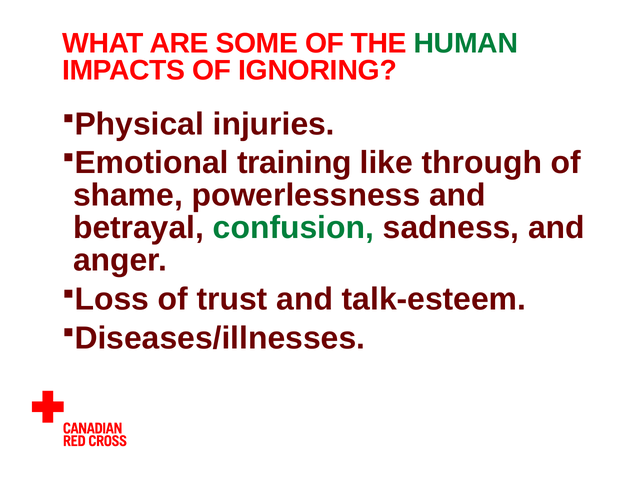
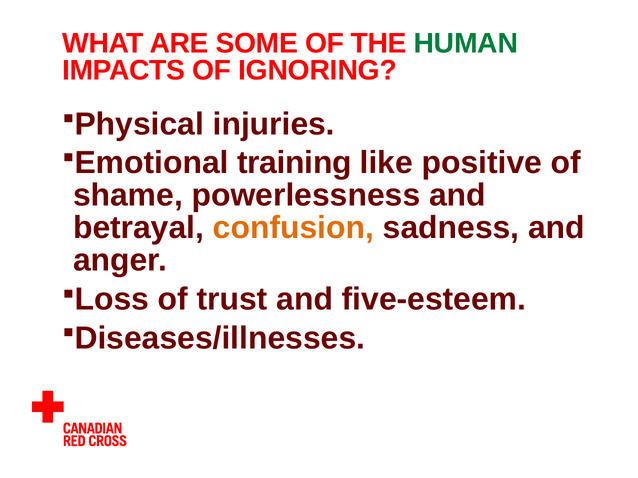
through: through -> positive (482, 163)
confusion colour: green -> orange (294, 228)
talk-esteem: talk-esteem -> five-esteem (434, 300)
